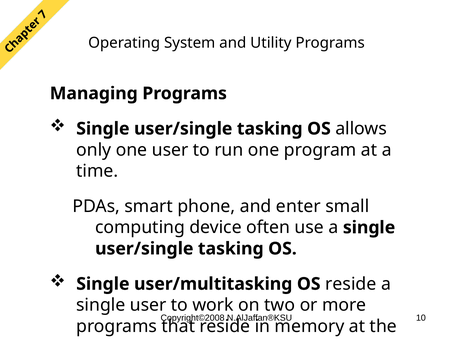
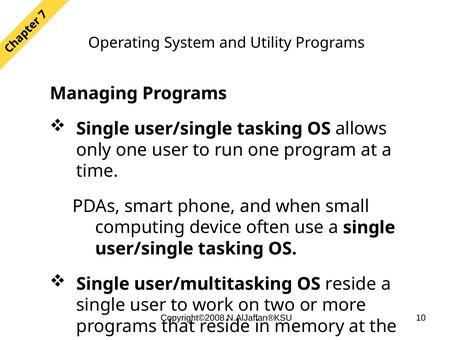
enter: enter -> when (299, 206)
